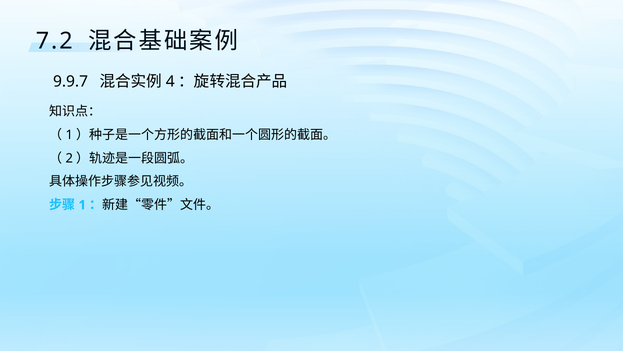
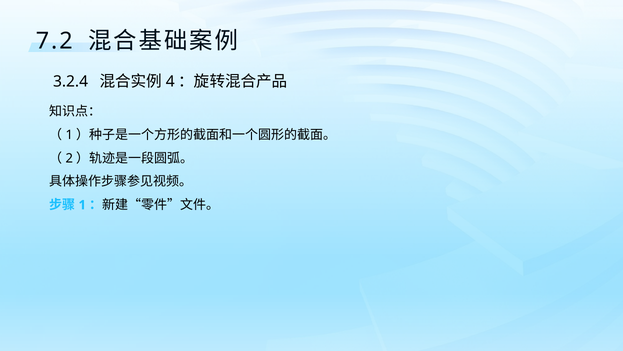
9.9.7: 9.9.7 -> 3.2.4 (71, 82)
